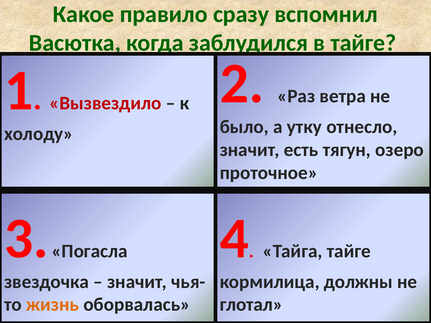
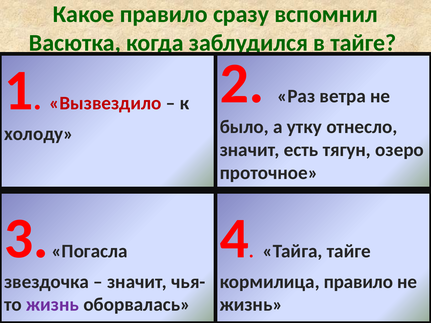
должны: должны -> правило (358, 282)
жизнь colour: orange -> purple (53, 305)
глотал: глотал -> жизнь (251, 305)
